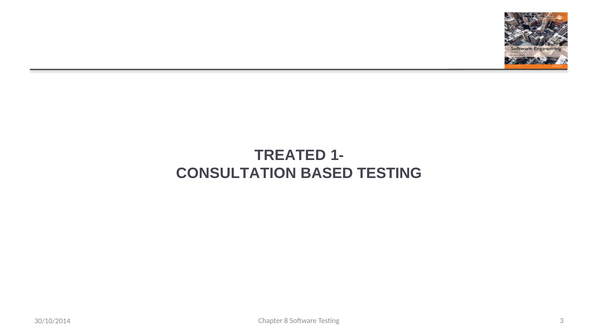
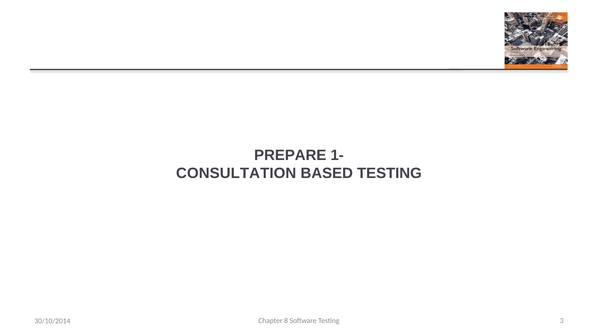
TREATED: TREATED -> PREPARE (290, 155)
